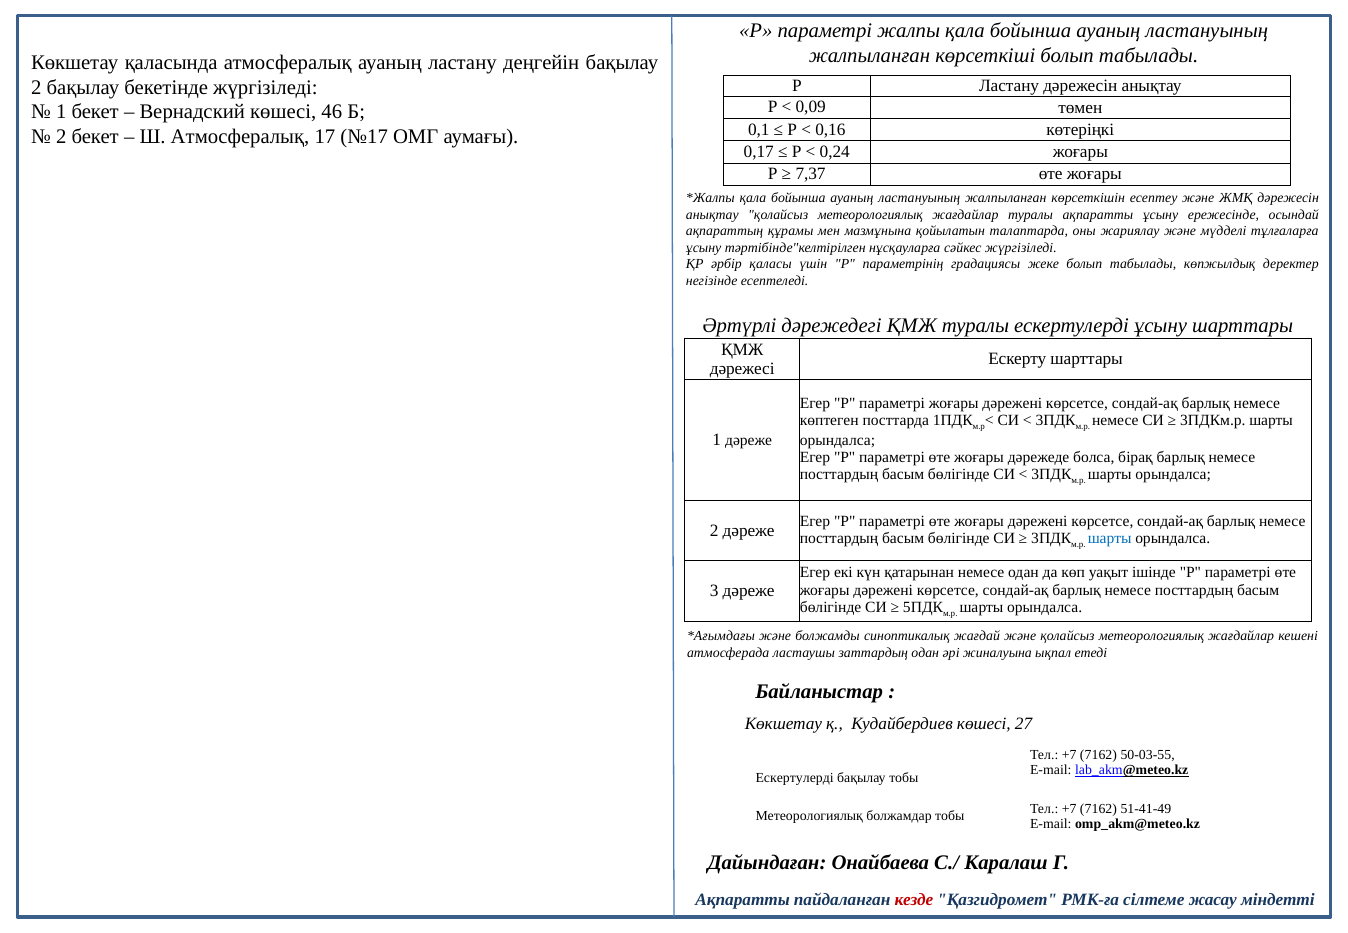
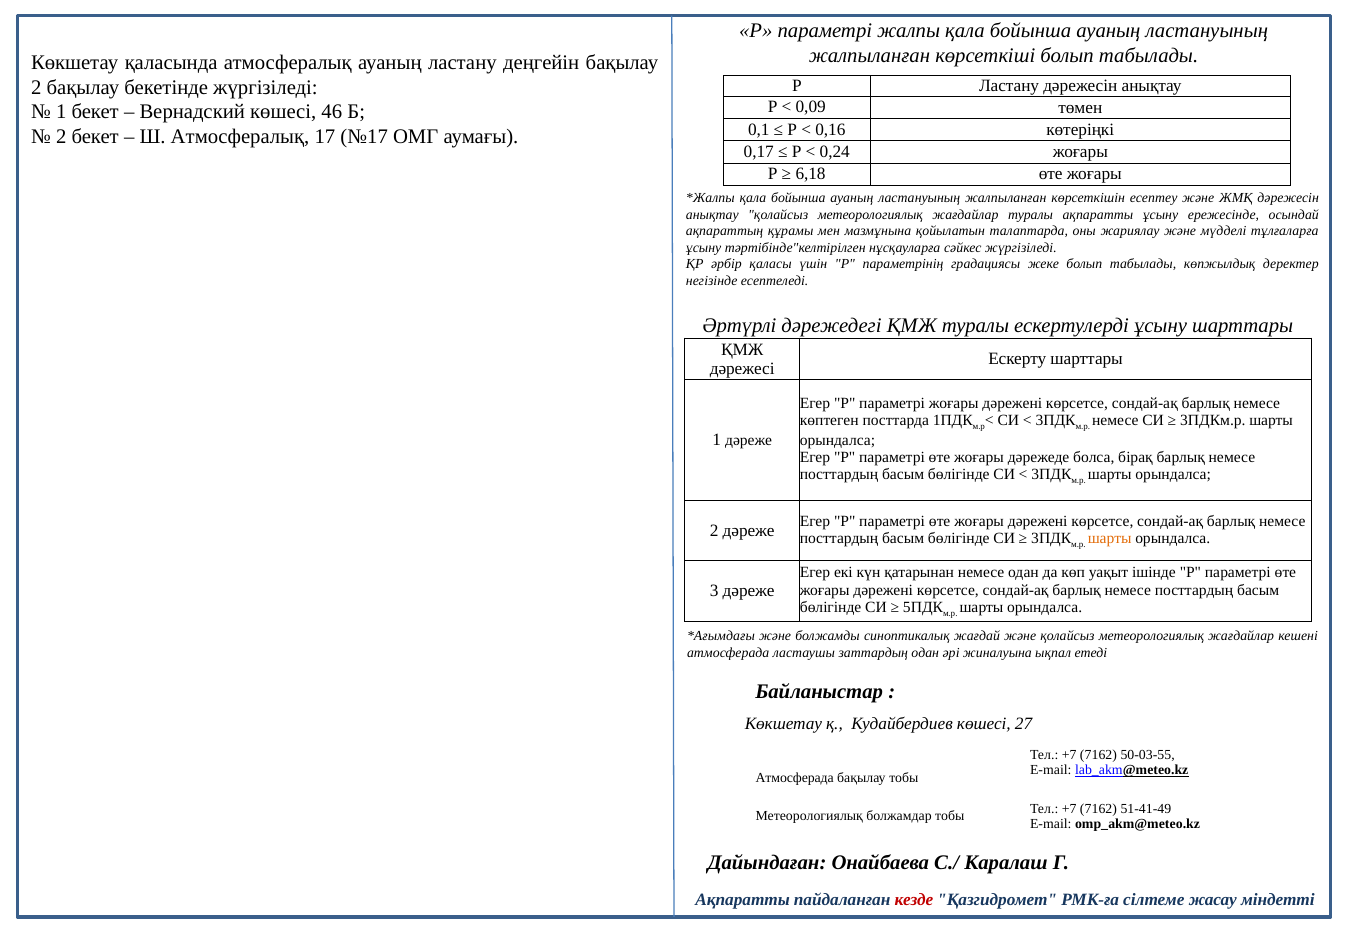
7,37: 7,37 -> 6,18 (811, 174)
шарты colour: blue -> orange (1110, 538)
Ескертулерді: Ескертулерді -> Атмосферада (795, 778)
